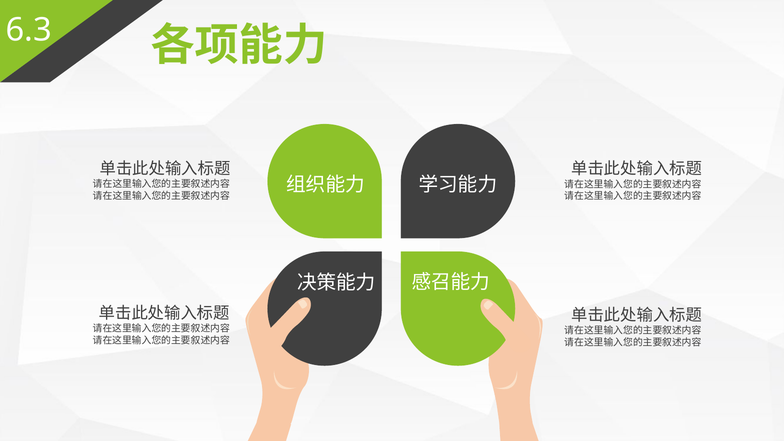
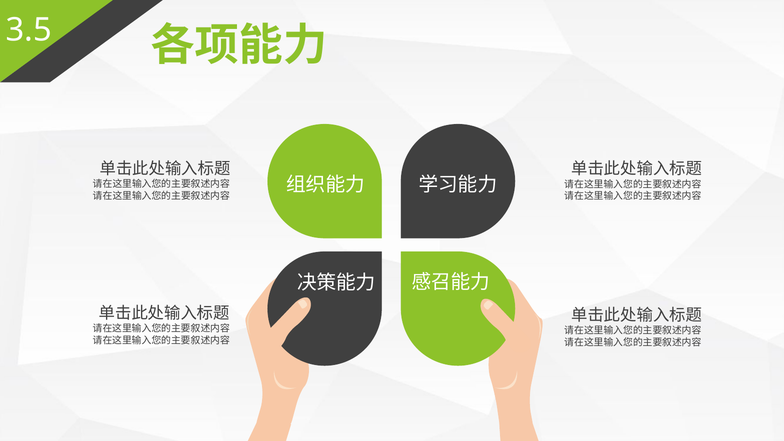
6.3: 6.3 -> 3.5 (29, 30)
